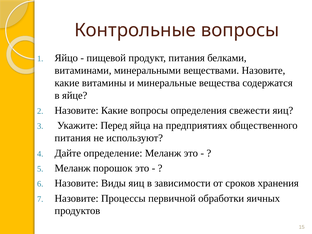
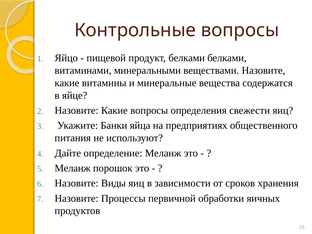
продукт питания: питания -> белками (187, 58)
Перед: Перед -> Банки (114, 126)
